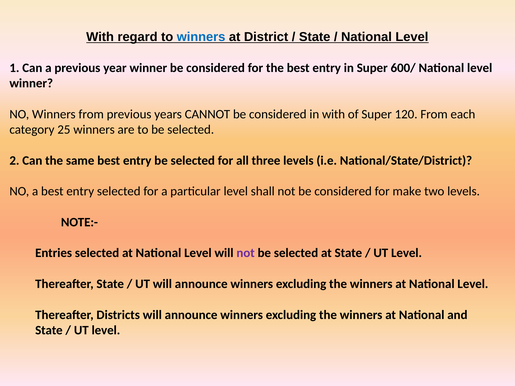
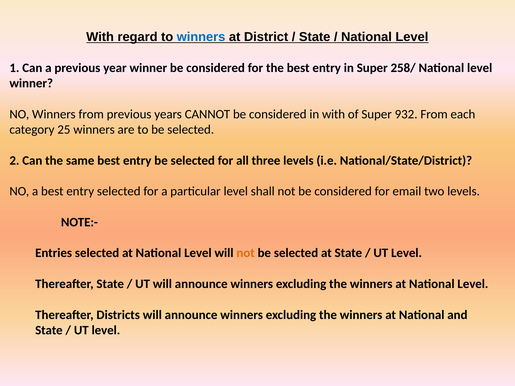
600/: 600/ -> 258/ (403, 68)
120: 120 -> 932 (406, 114)
make: make -> email (407, 191)
not colour: purple -> orange (246, 253)
